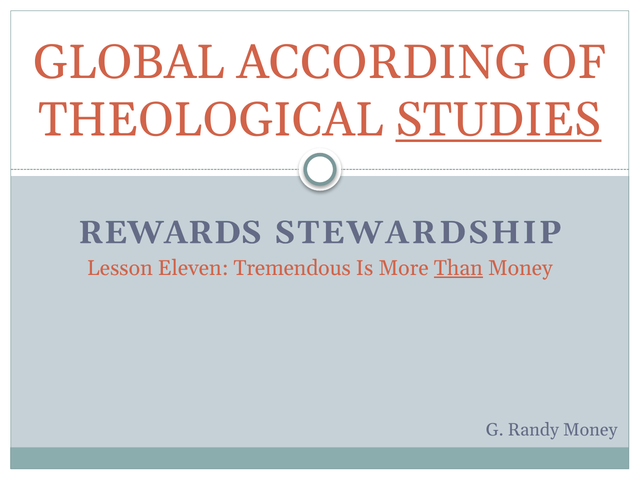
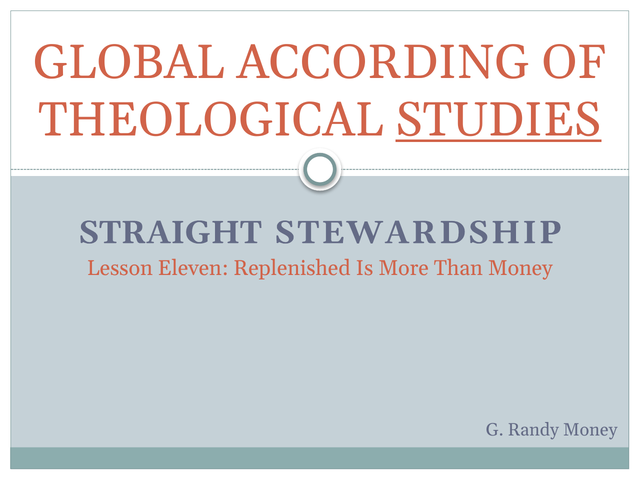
REWARDS: REWARDS -> STRAIGHT (170, 233)
Tremendous: Tremendous -> Replenished (292, 268)
Than underline: present -> none (458, 268)
